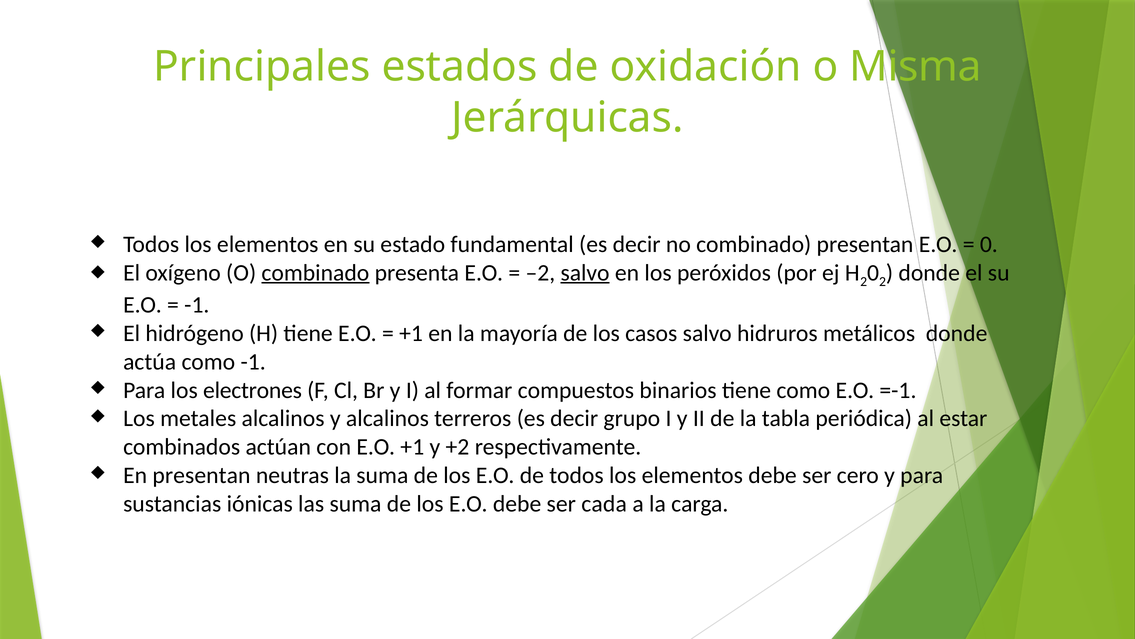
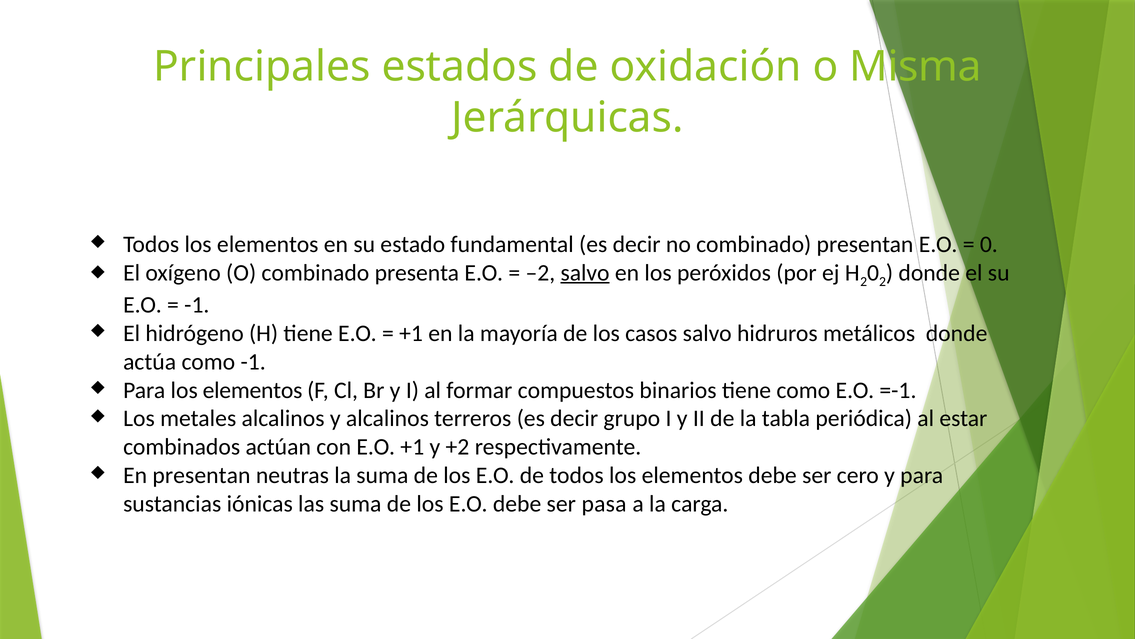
combinado underline: present -> none (315, 272)
Para los electrones: electrones -> elementos (253, 390)
cada: cada -> pasa (604, 503)
